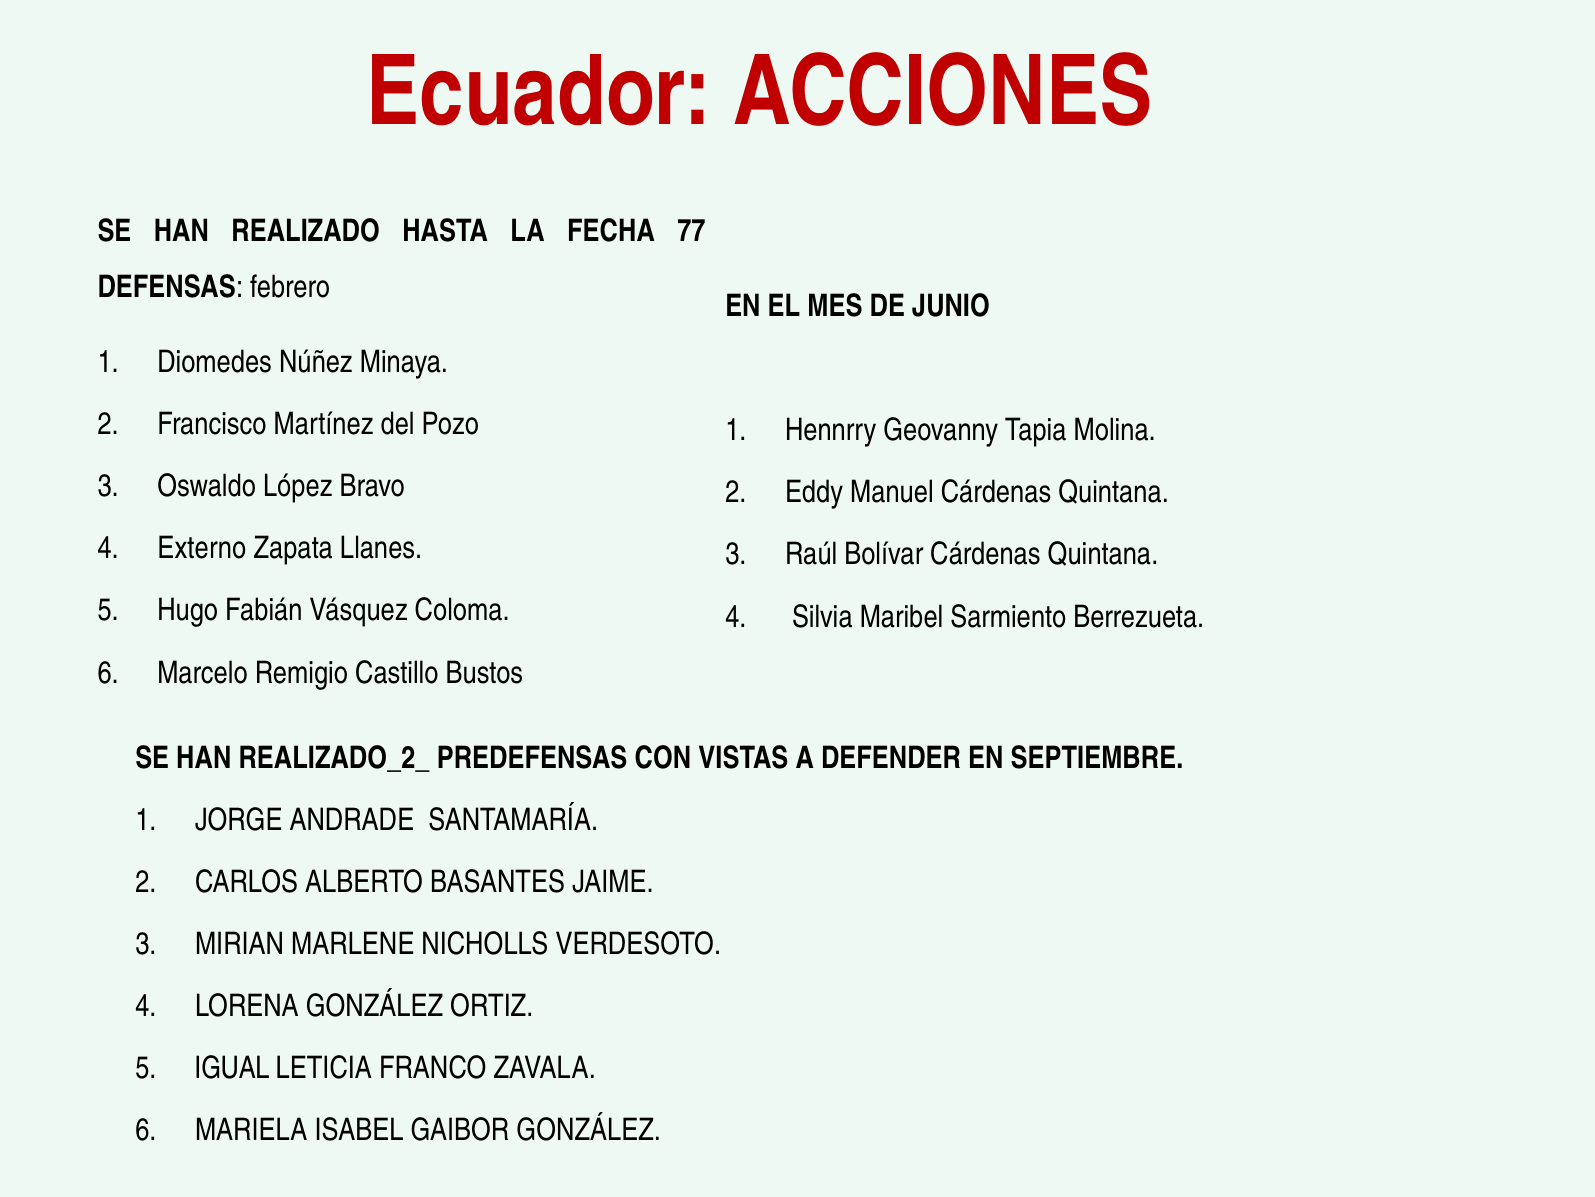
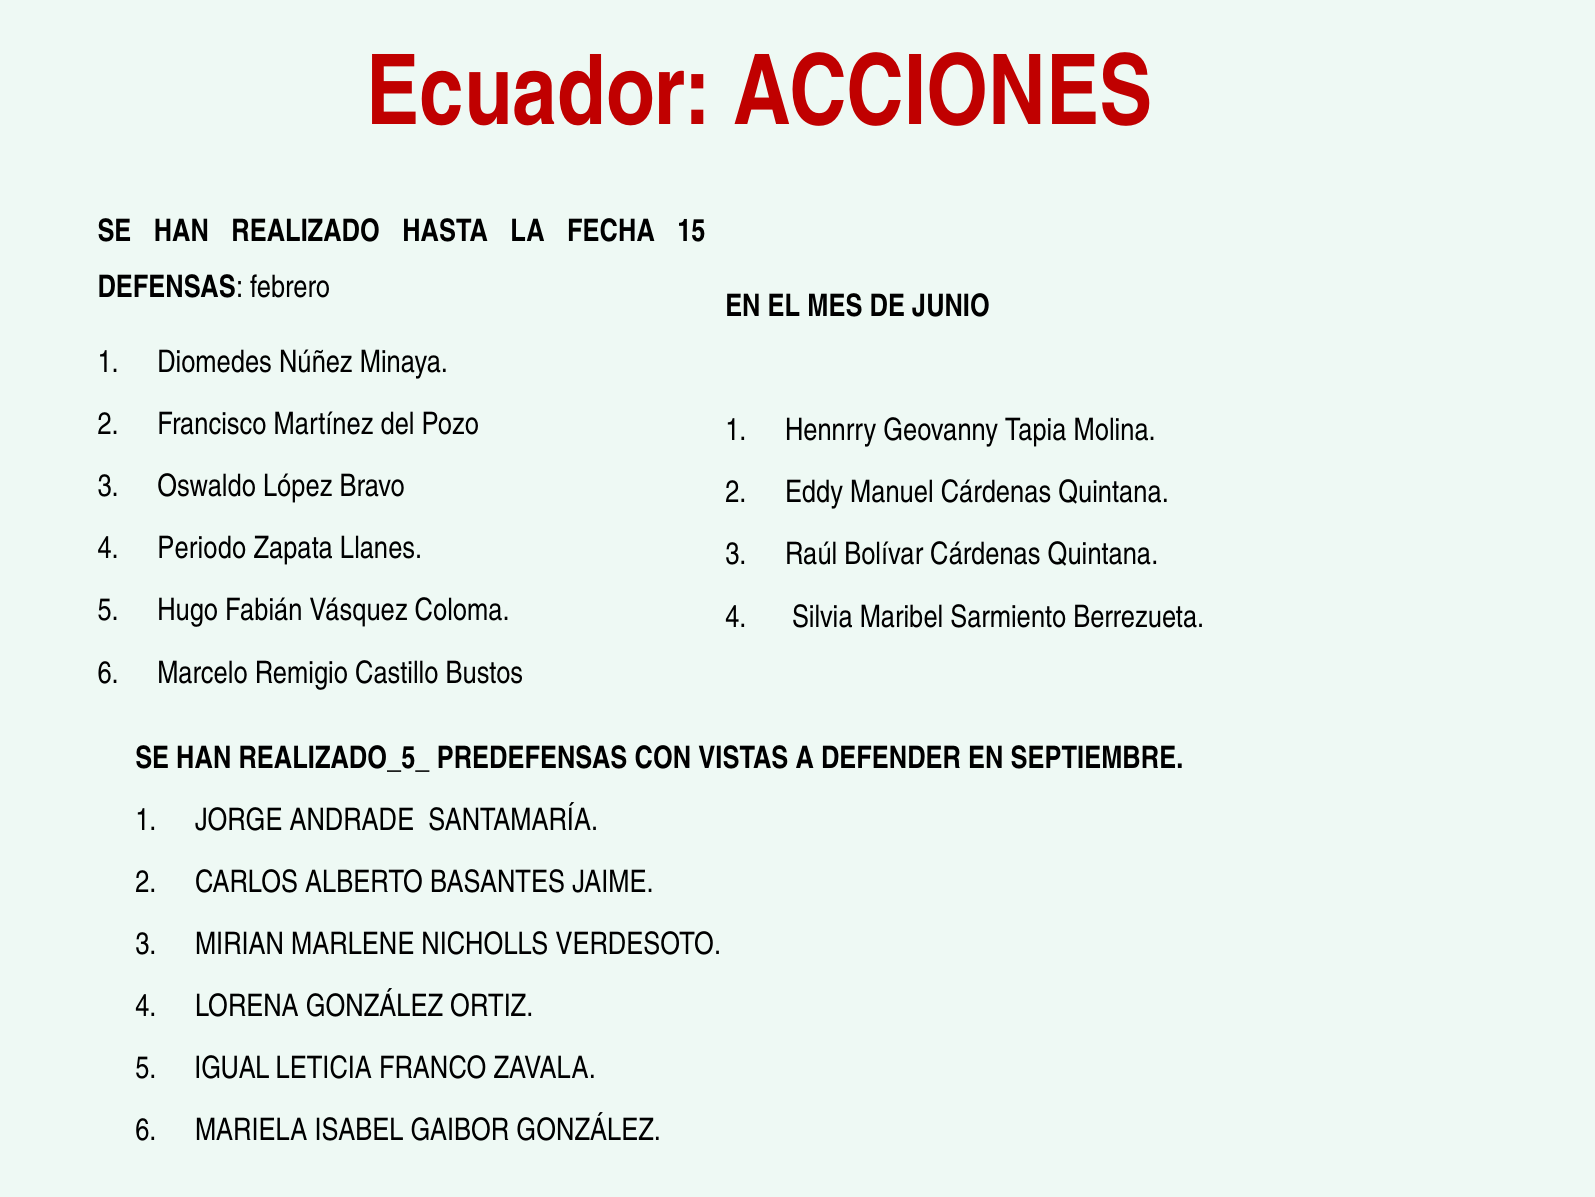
77: 77 -> 15 (691, 231)
Externo: Externo -> Periodo (202, 548)
REALIZADO_2_: REALIZADO_2_ -> REALIZADO_5_ (334, 757)
